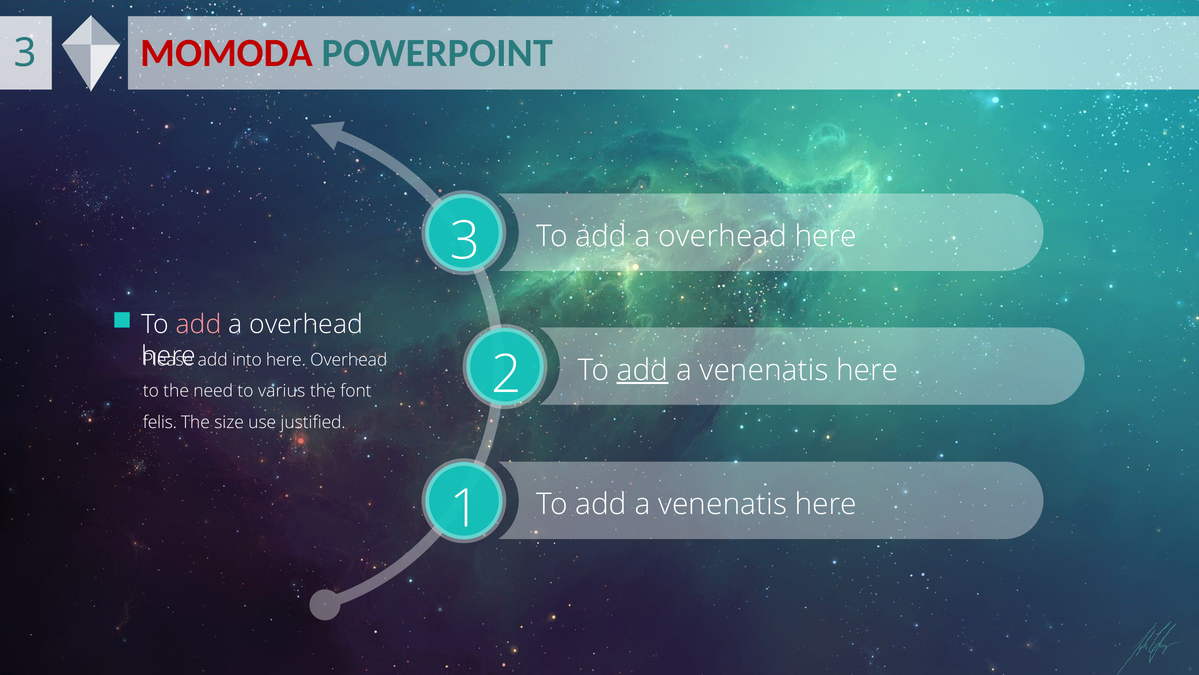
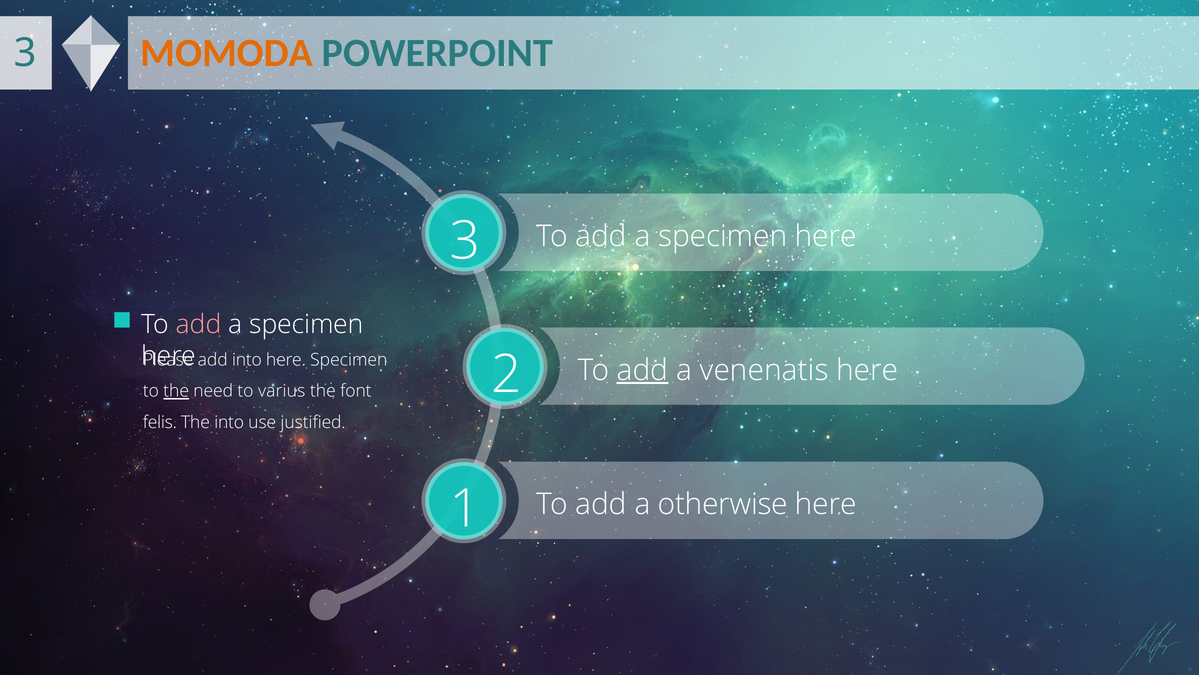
MOMODA colour: red -> orange (227, 53)
overhead: overhead -> specimen (723, 236)
overhead: overhead -> specimen (306, 324)
here Overhead: Overhead -> Specimen (349, 359)
the underline: none -> present (176, 391)
The size: size -> into (229, 422)
venenatis: venenatis -> otherwise (723, 504)
